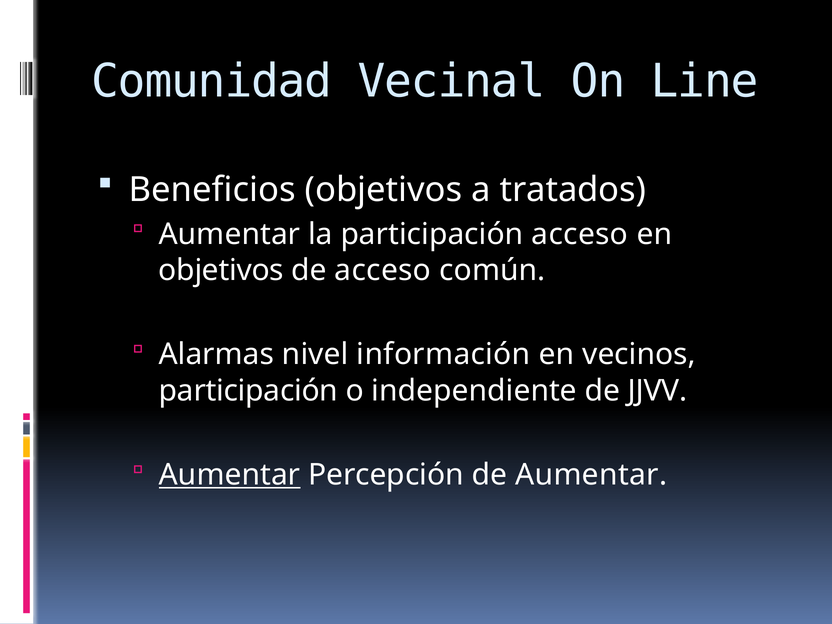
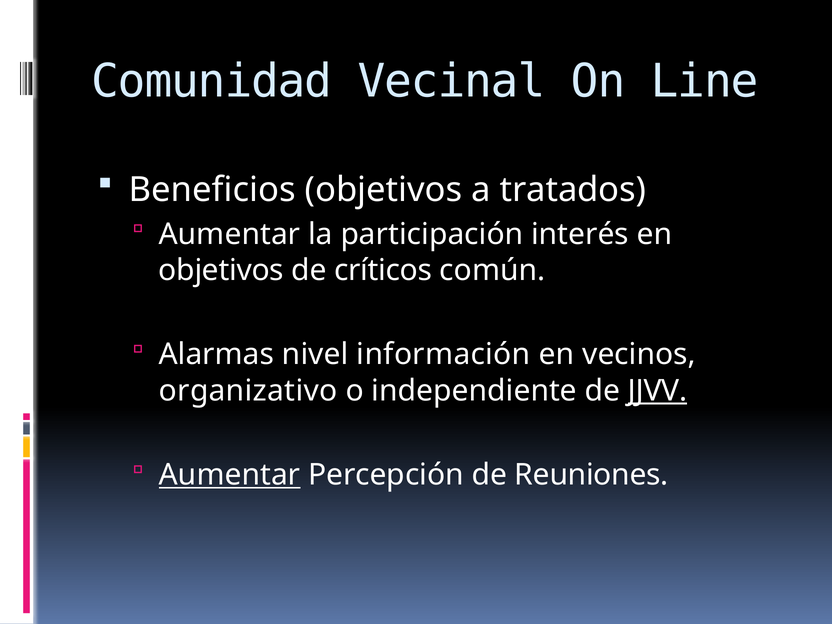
participación acceso: acceso -> interés (580, 234)
de acceso: acceso -> críticos (383, 270)
participación: participación -> organizativo (248, 391)
JJVV underline: none -> present (658, 391)
de Aumentar: Aumentar -> Reuniones (591, 475)
